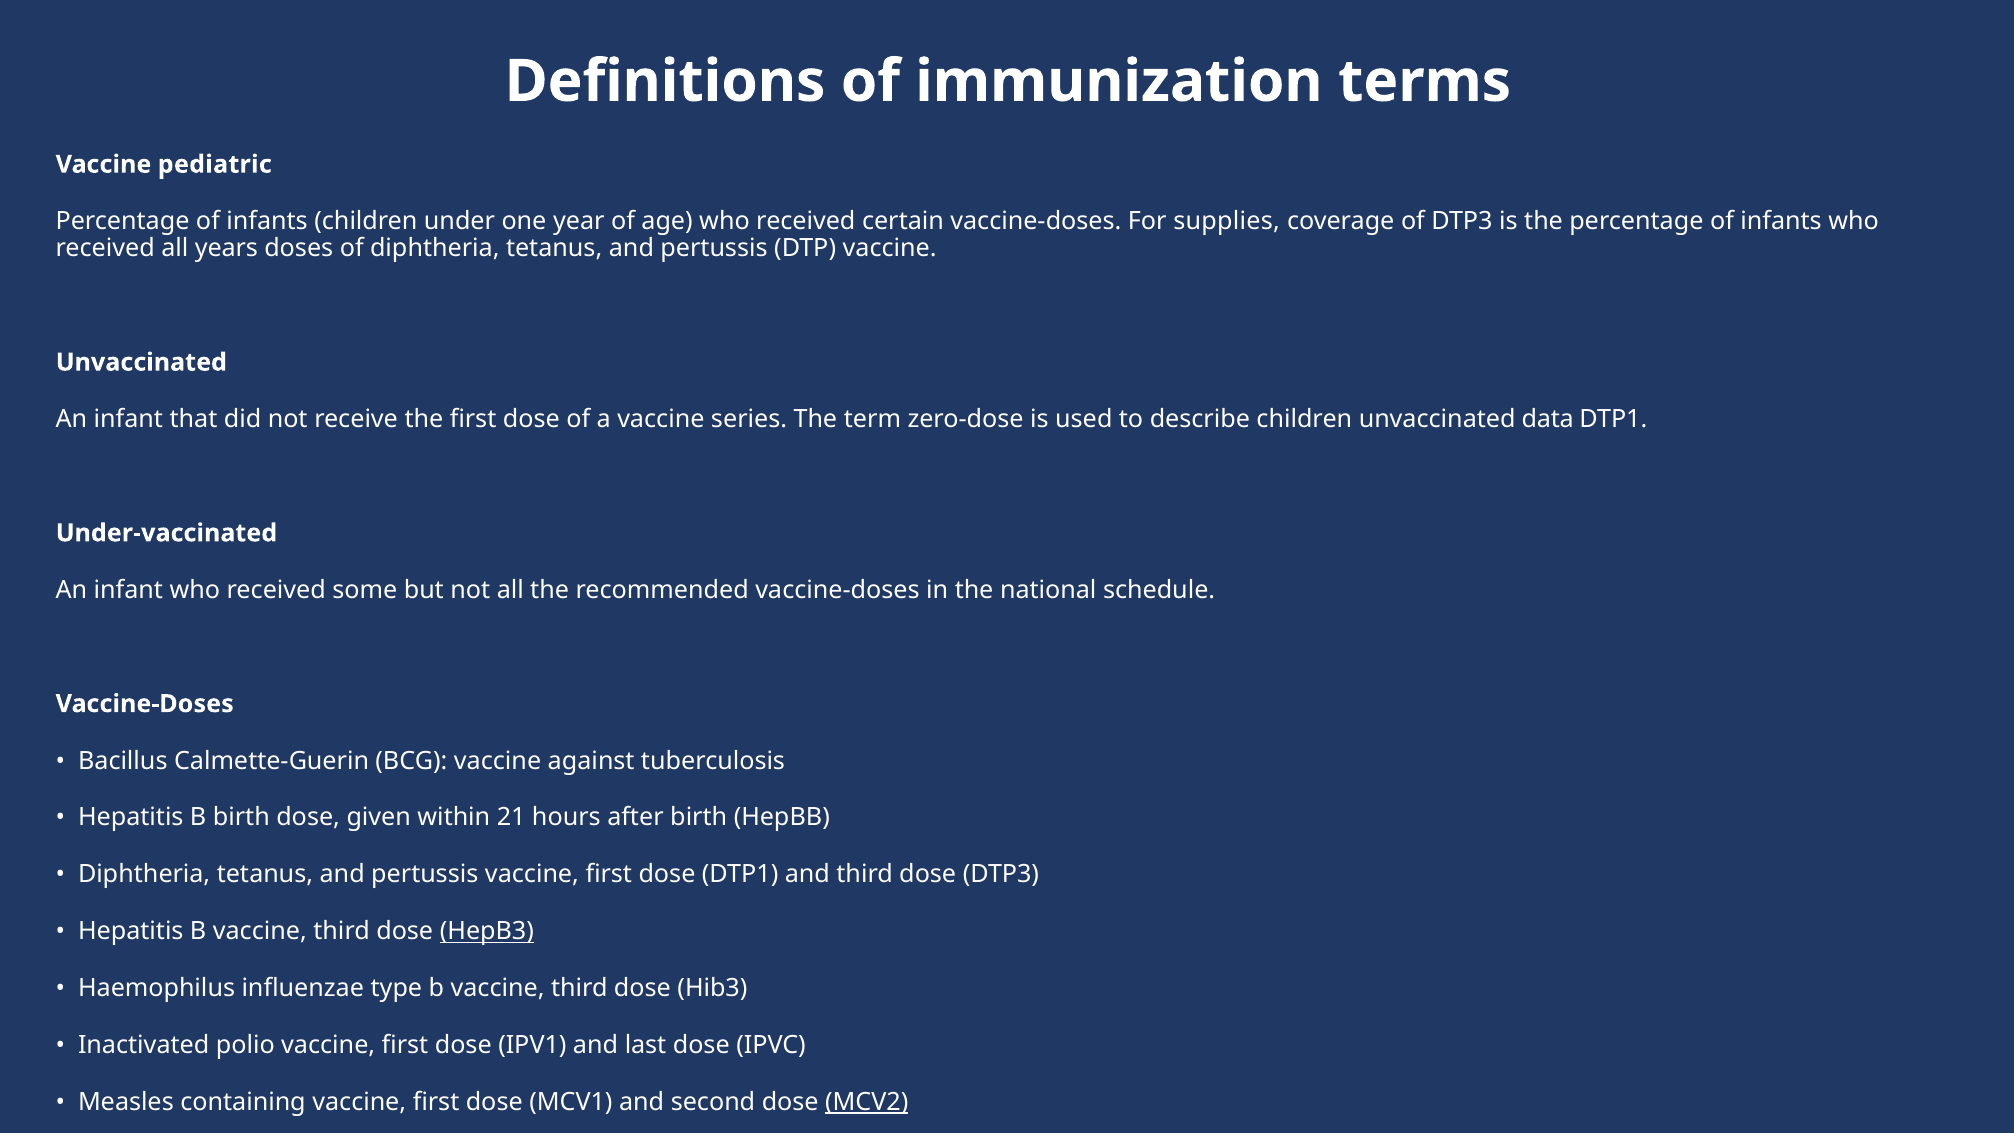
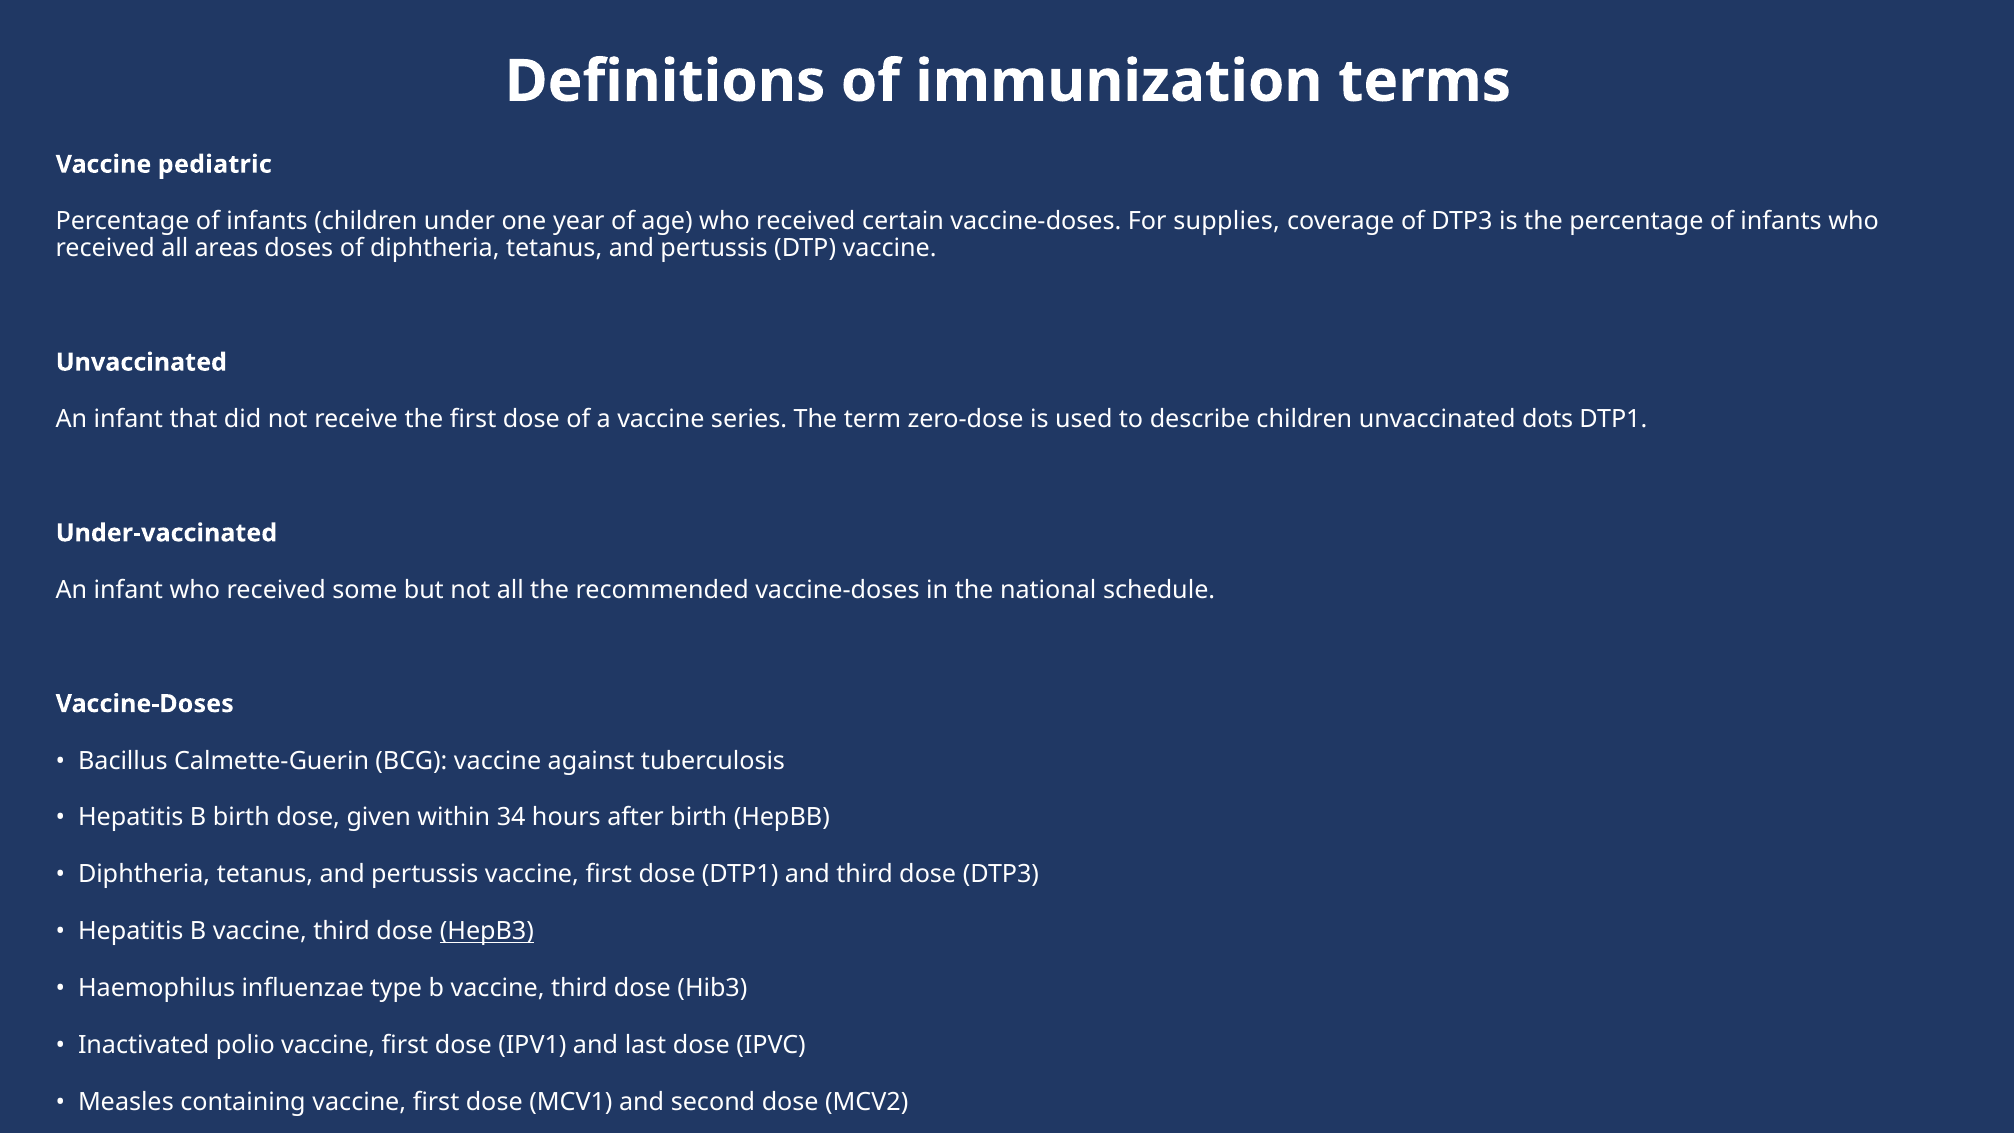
years: years -> areas (226, 248)
data: data -> dots (1548, 419)
21: 21 -> 34 (511, 818)
MCV2 underline: present -> none (867, 1102)
